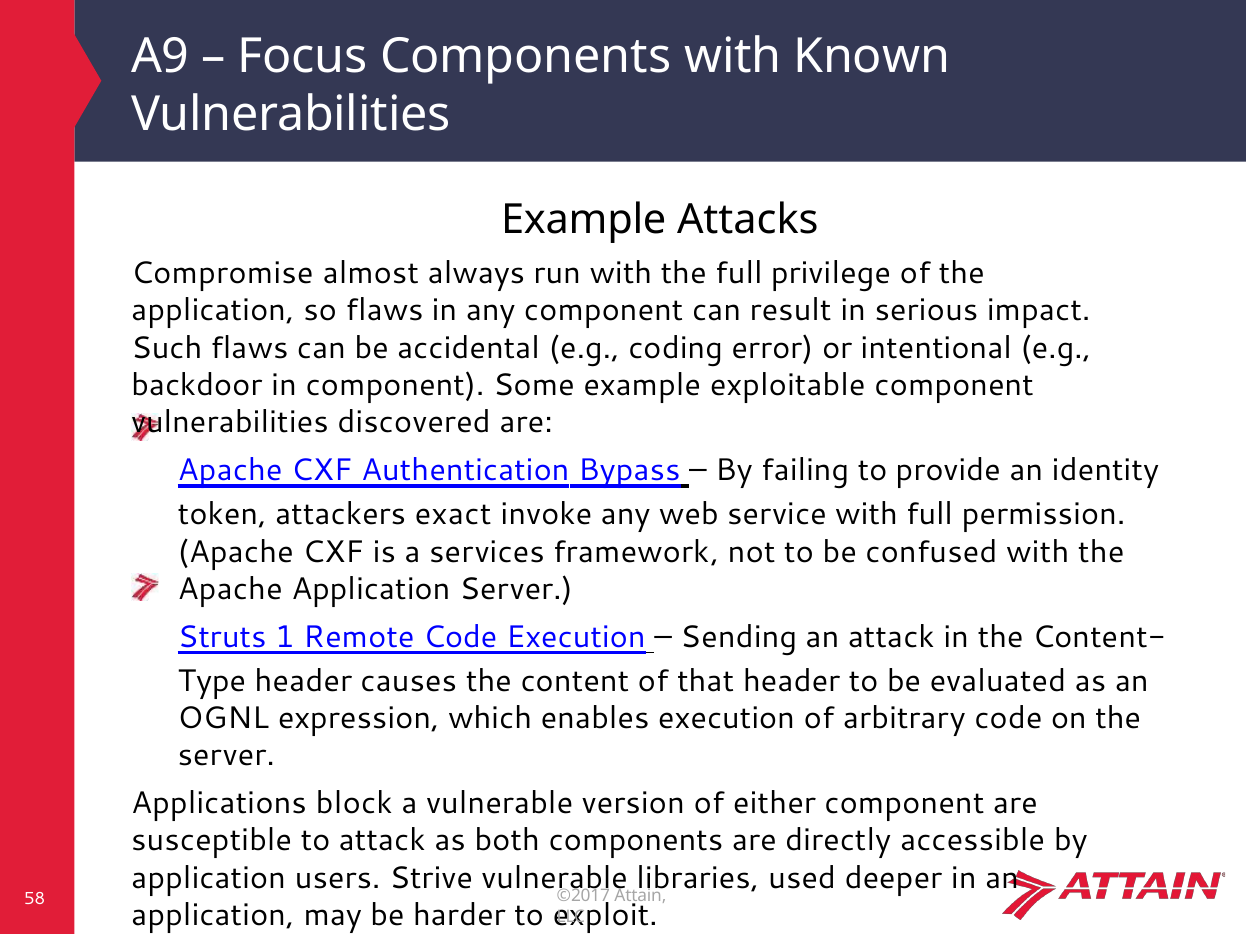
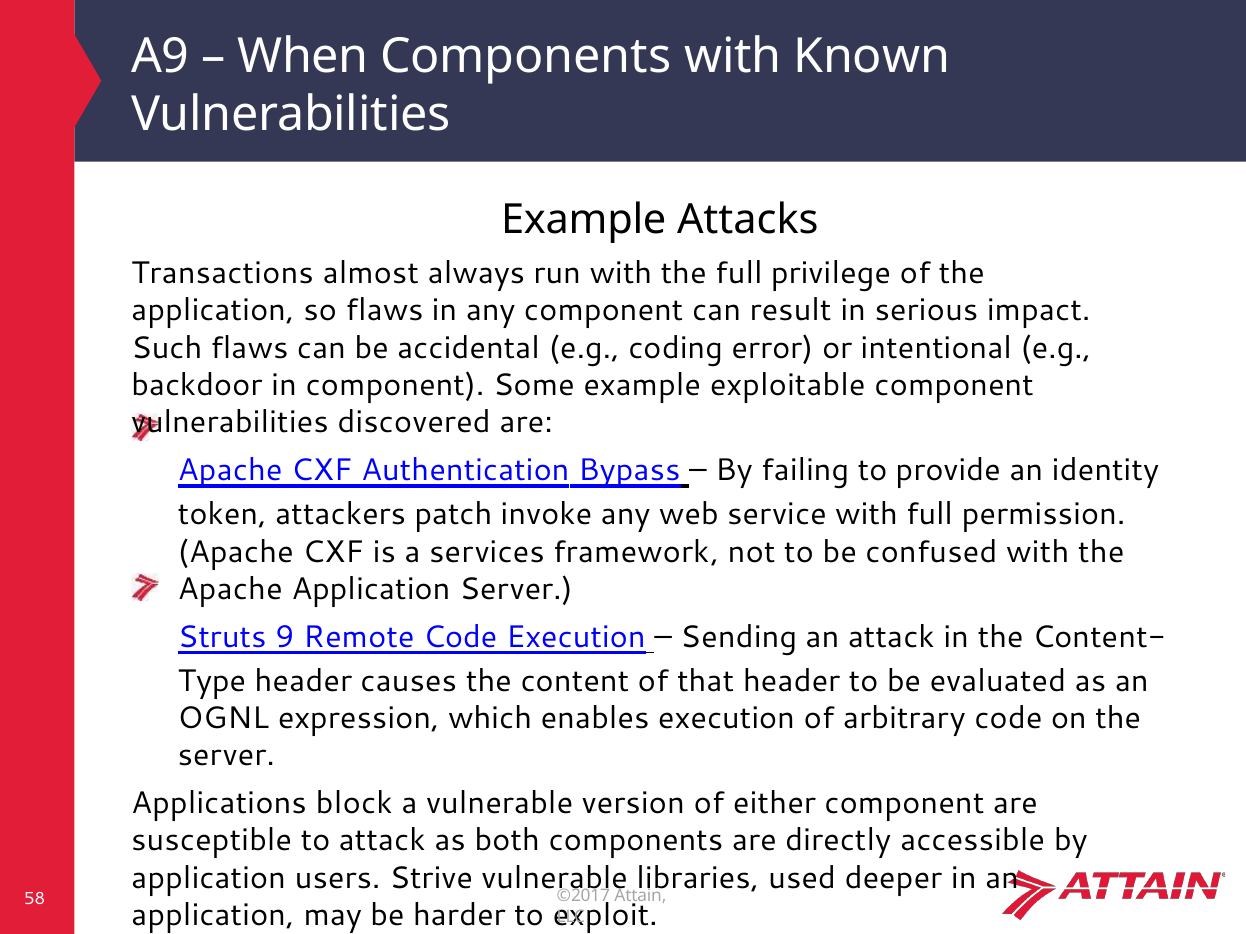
Focus: Focus -> When (303, 56)
Compromise: Compromise -> Transactions (222, 273)
exact: exact -> patch (453, 515)
1: 1 -> 9 (285, 637)
